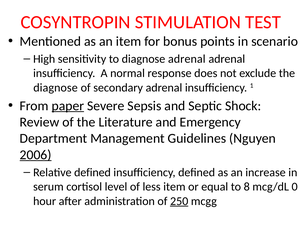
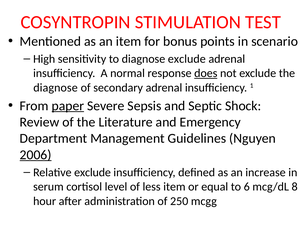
diagnose adrenal: adrenal -> exclude (187, 59)
does underline: none -> present (206, 73)
Relative defined: defined -> exclude (92, 173)
8: 8 -> 6 (247, 187)
0: 0 -> 8 (295, 187)
250 underline: present -> none (179, 201)
